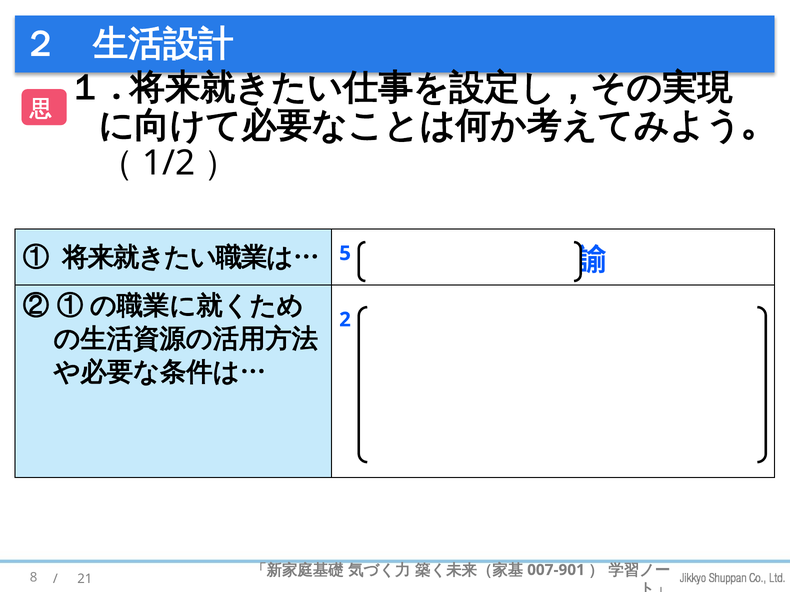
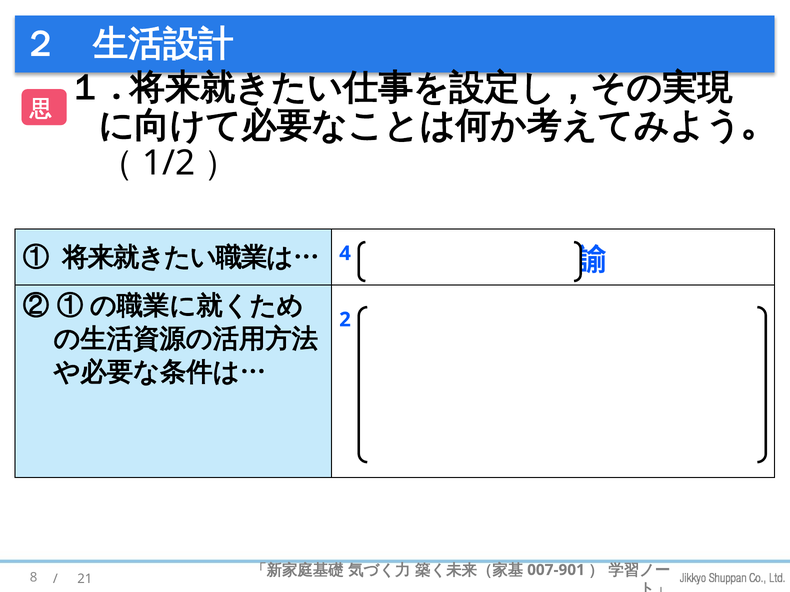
5: 5 -> 4 (345, 254)
